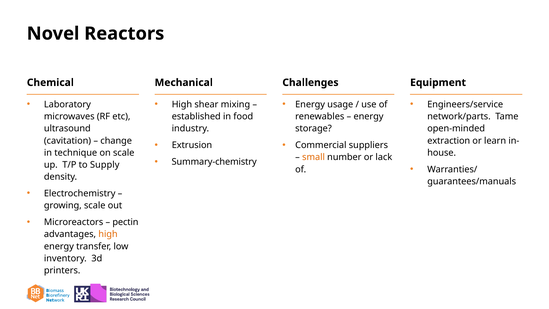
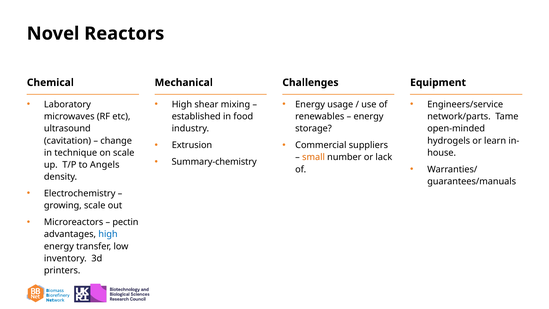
extraction: extraction -> hydrogels (449, 141)
Supply: Supply -> Angels (105, 165)
high colour: orange -> blue (108, 234)
